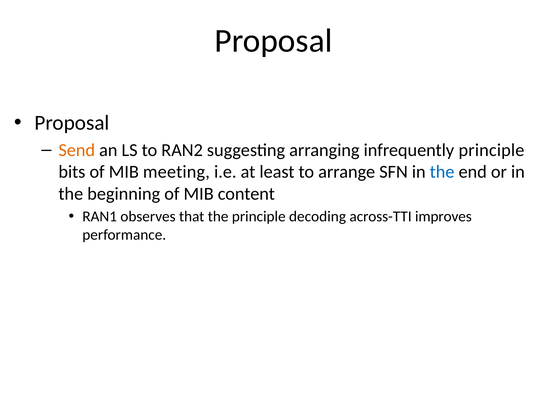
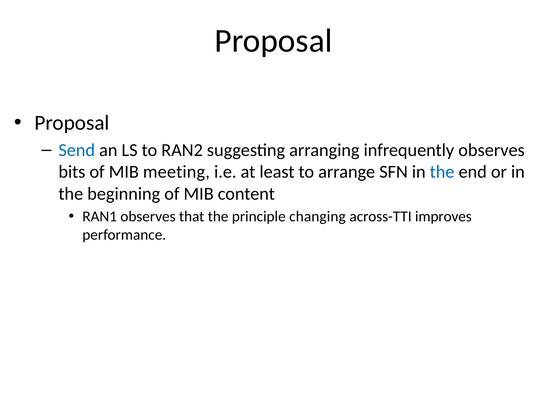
Send colour: orange -> blue (77, 150)
infrequently principle: principle -> observes (492, 150)
decoding: decoding -> changing (317, 217)
